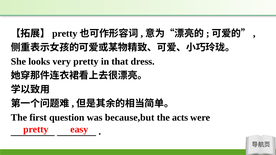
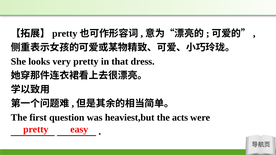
because,but: because,but -> heaviest,but (130, 118)
